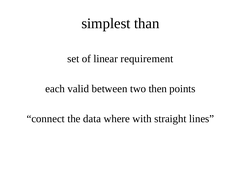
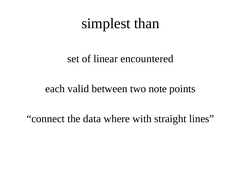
requirement: requirement -> encountered (147, 59)
then: then -> note (158, 89)
